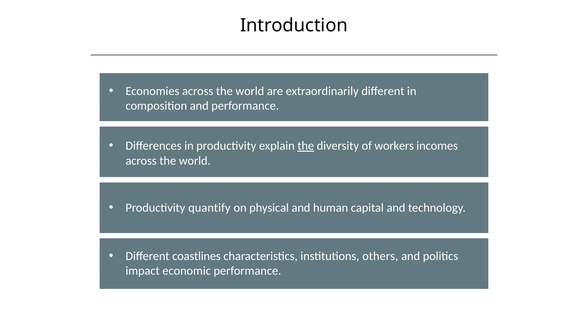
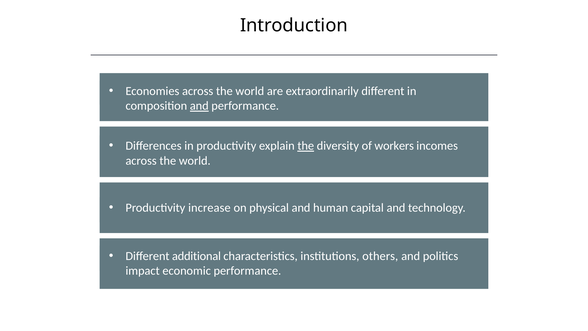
and underline: none -> present (199, 106)
quantify: quantify -> increase (209, 208)
coastlines: coastlines -> additional (196, 256)
